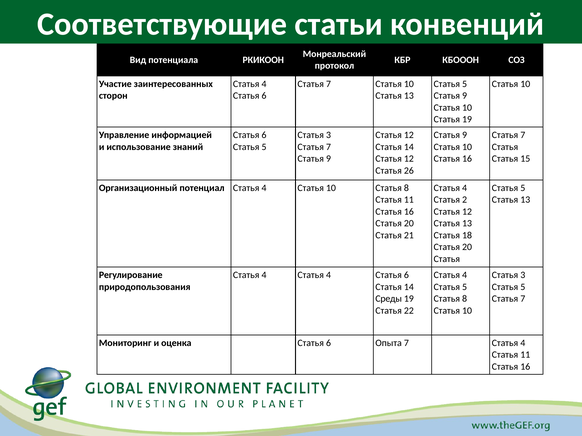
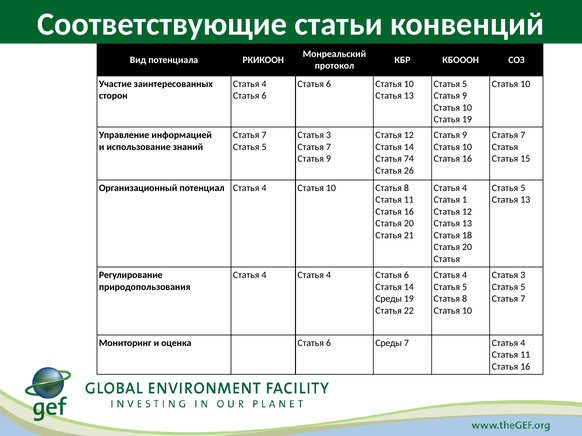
7: 7 -> 6 (328, 84)
6: 6 -> 7 (264, 135)
12: 12 -> 74 (409, 159)
2: 2 -> 1 (465, 200)
6 Опыта: Опыта -> Среды (389, 343)
